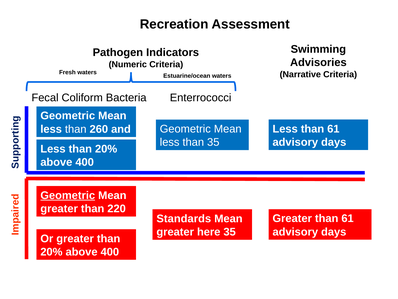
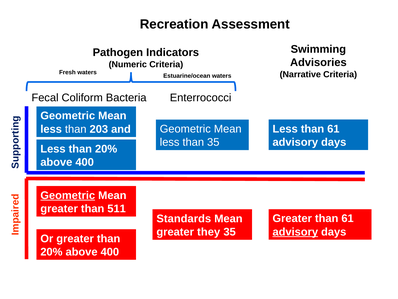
260: 260 -> 203 (99, 129)
220: 220 -> 511 (117, 208)
advisory underline: none -> present (295, 231)
here: here -> they (209, 232)
